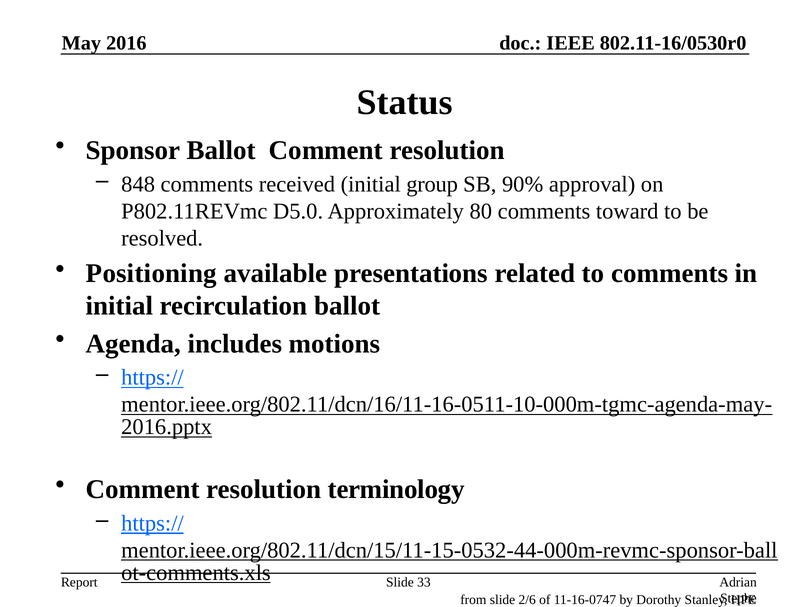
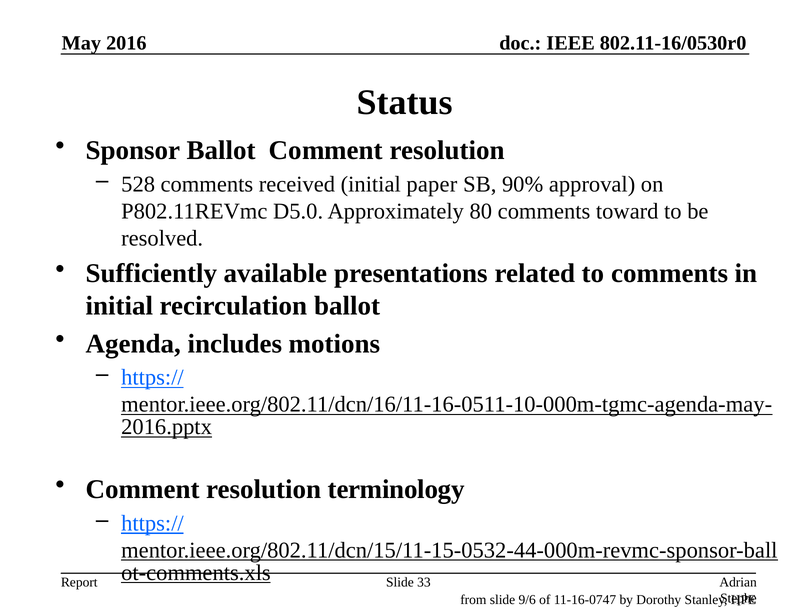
848: 848 -> 528 (138, 184)
group: group -> paper (432, 184)
Positioning: Positioning -> Sufficiently (152, 274)
2/6: 2/6 -> 9/6 (527, 600)
